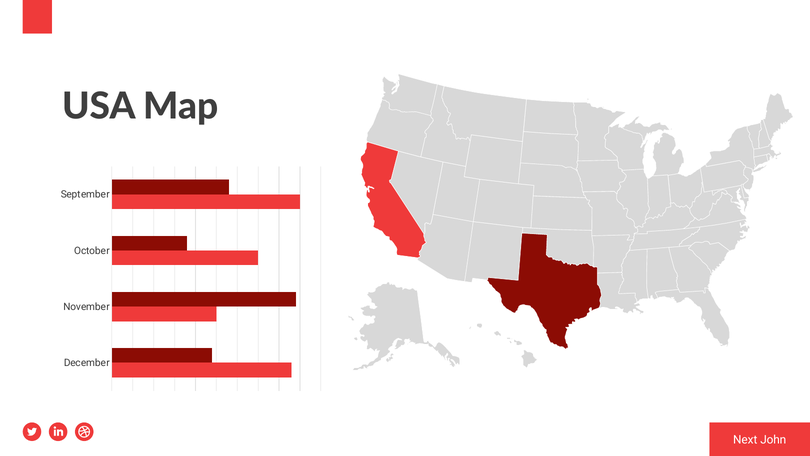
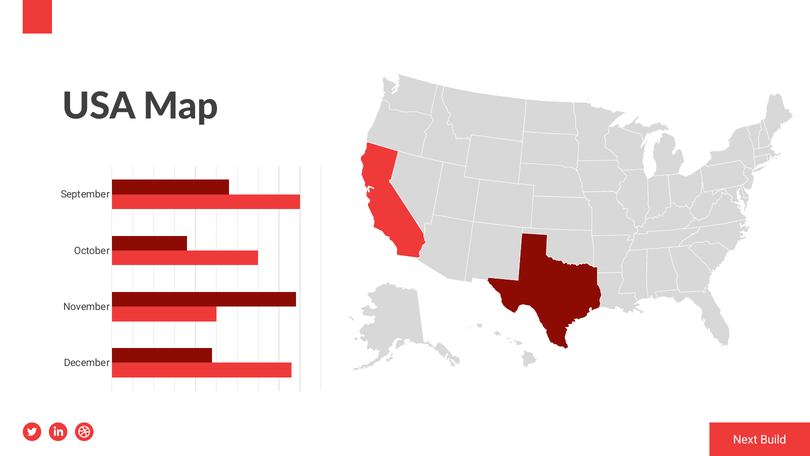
John: John -> Build (773, 440)
